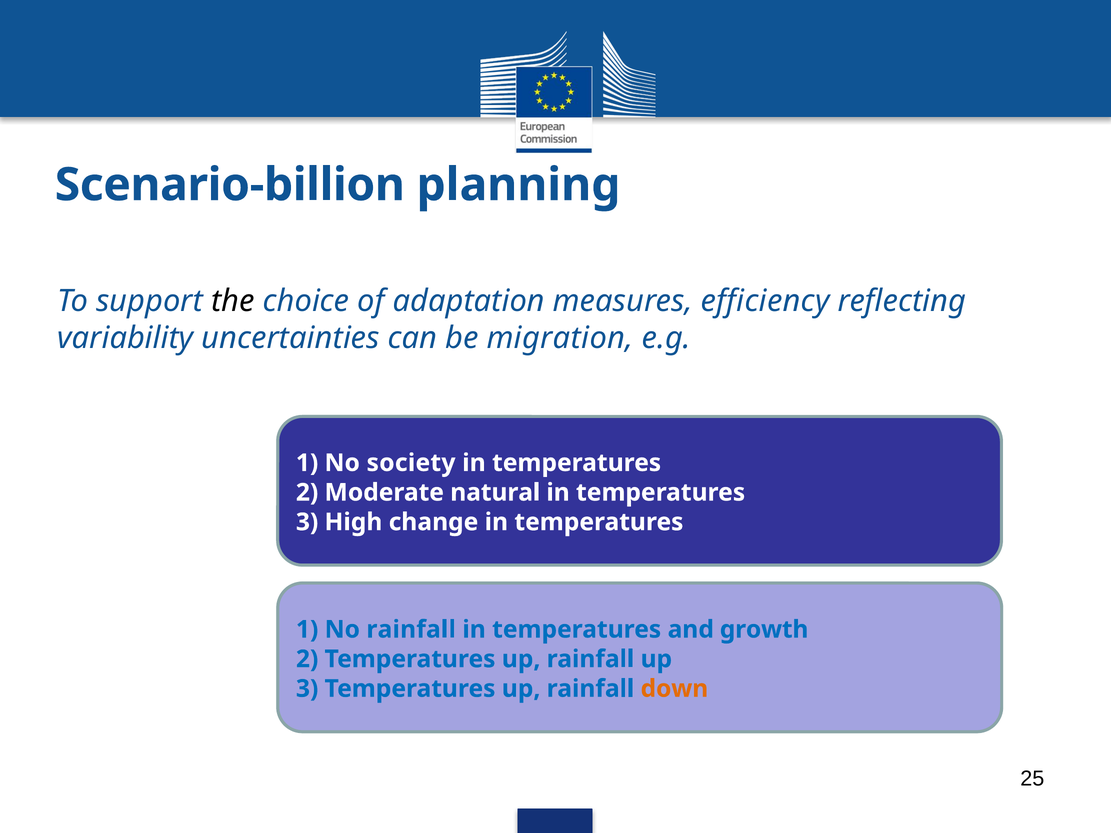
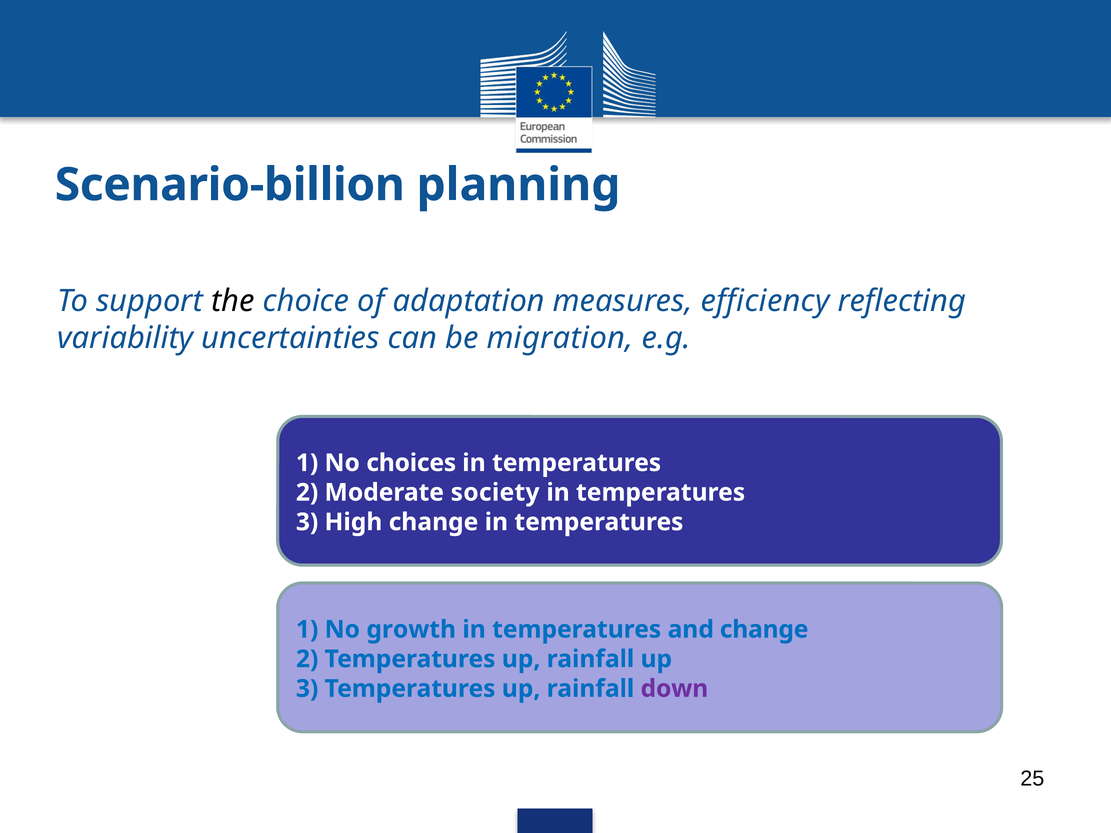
society: society -> choices (411, 463)
natural: natural -> society (495, 493)
No rainfall: rainfall -> growth (411, 630)
and growth: growth -> change (764, 630)
down colour: orange -> purple (674, 689)
